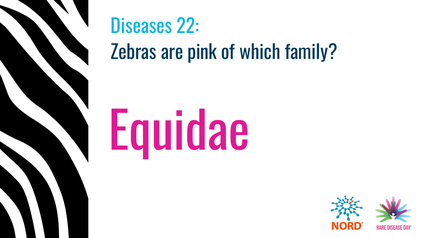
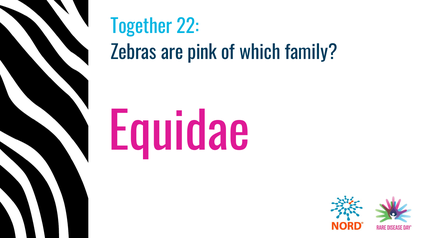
Diseases: Diseases -> Together (141, 27)
